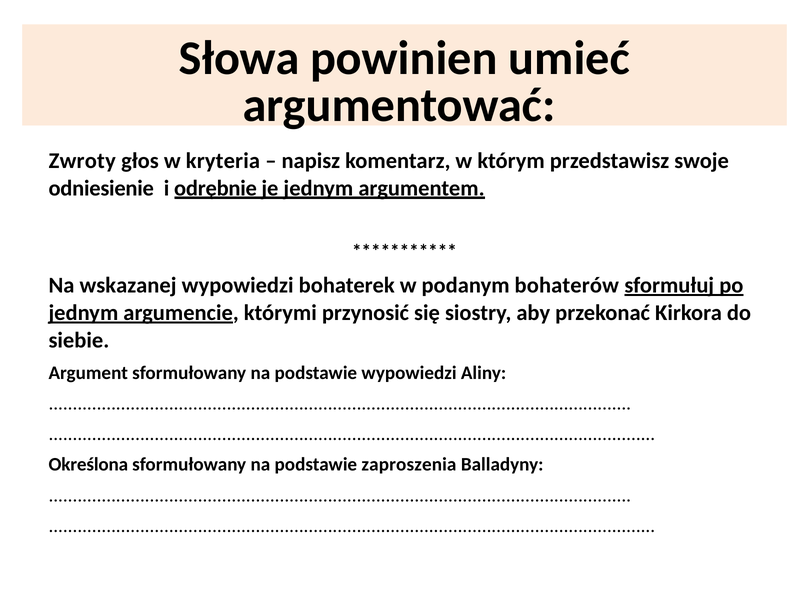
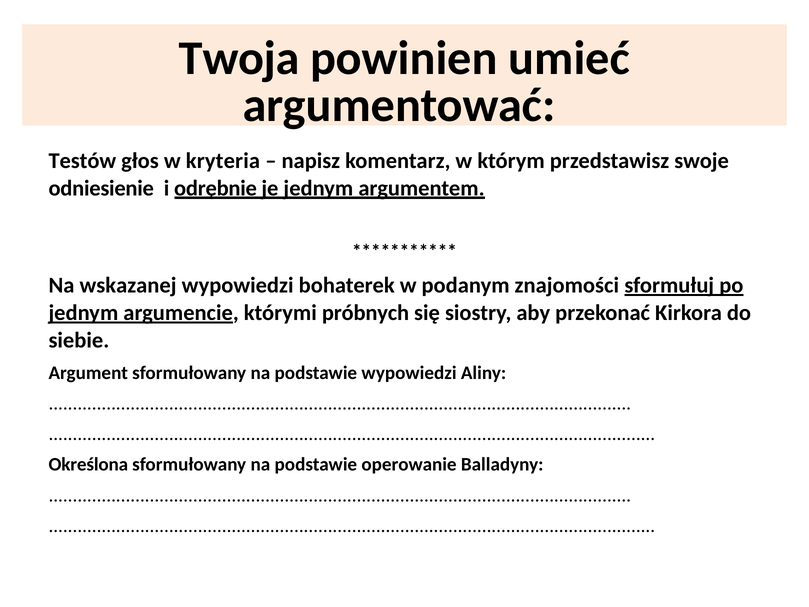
Słowa: Słowa -> Twoja (239, 58)
Zwroty: Zwroty -> Testów (82, 161)
bohaterów: bohaterów -> znajomości (567, 285)
przynosić: przynosić -> próbnych (365, 313)
zaproszenia: zaproszenia -> operowanie (409, 464)
